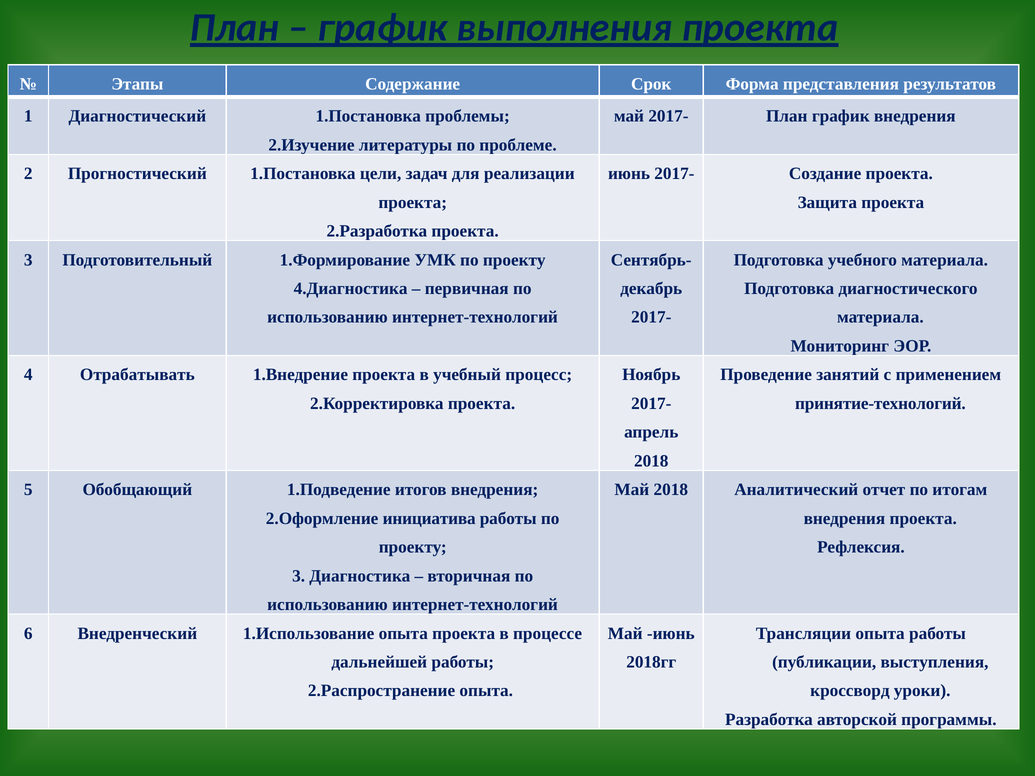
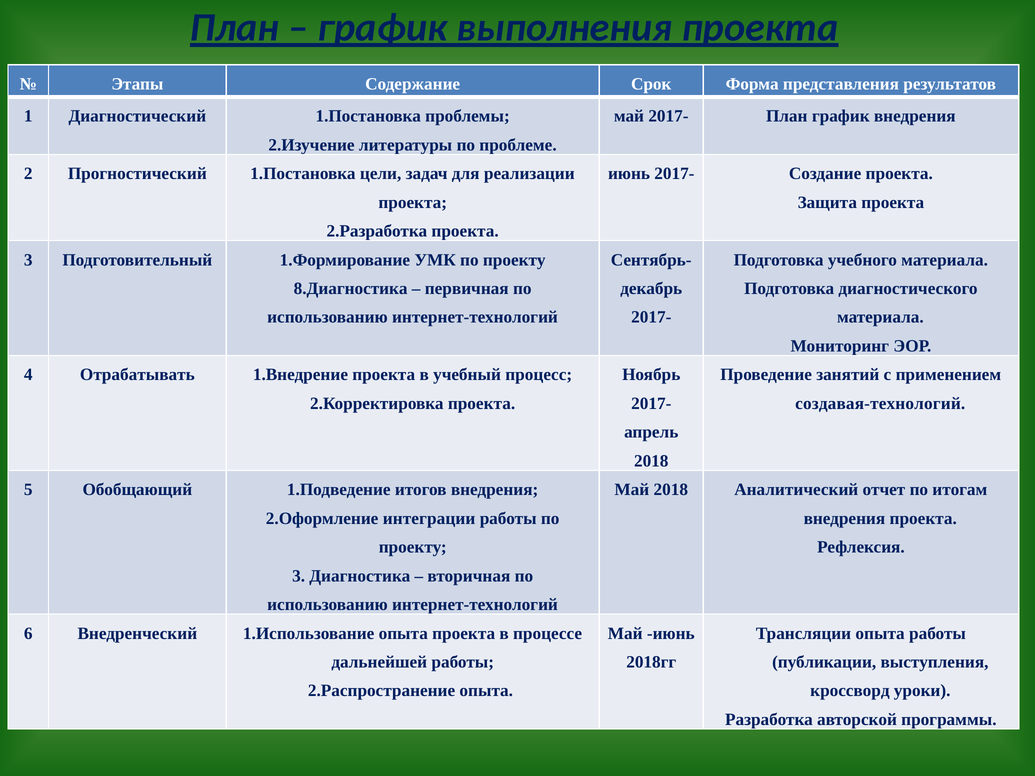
4.Диагностика: 4.Диагностика -> 8.Диагностика (351, 289)
принятие-технологий: принятие-технологий -> создавая-технологий (880, 404)
инициатива: инициатива -> интеграции (429, 519)
